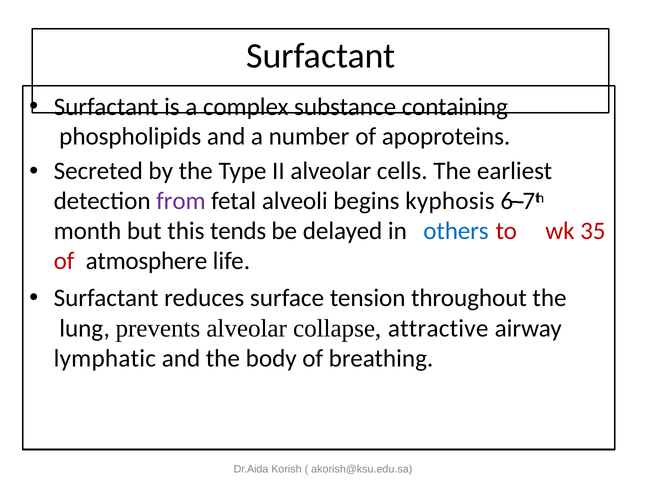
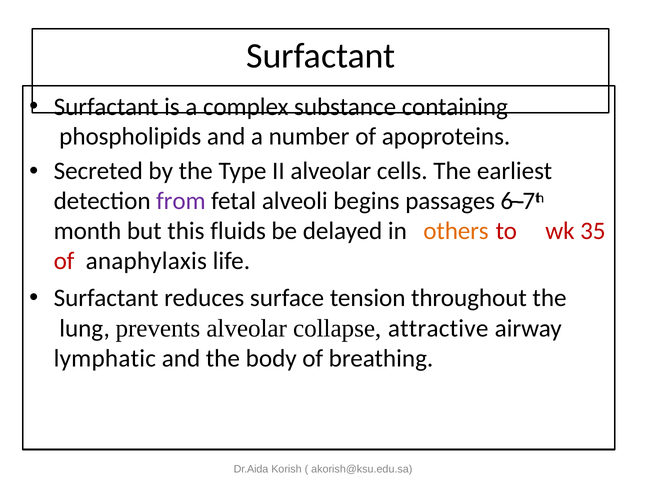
kyphosis: kyphosis -> passages (450, 201)
tends: tends -> fluids (238, 231)
others colour: blue -> orange (456, 231)
atmosphere: atmosphere -> anaphylaxis (146, 261)
